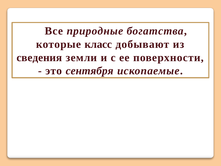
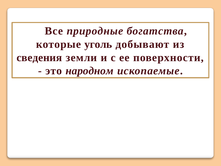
класс: класс -> уголь (98, 44)
сентября: сентября -> народном (90, 71)
